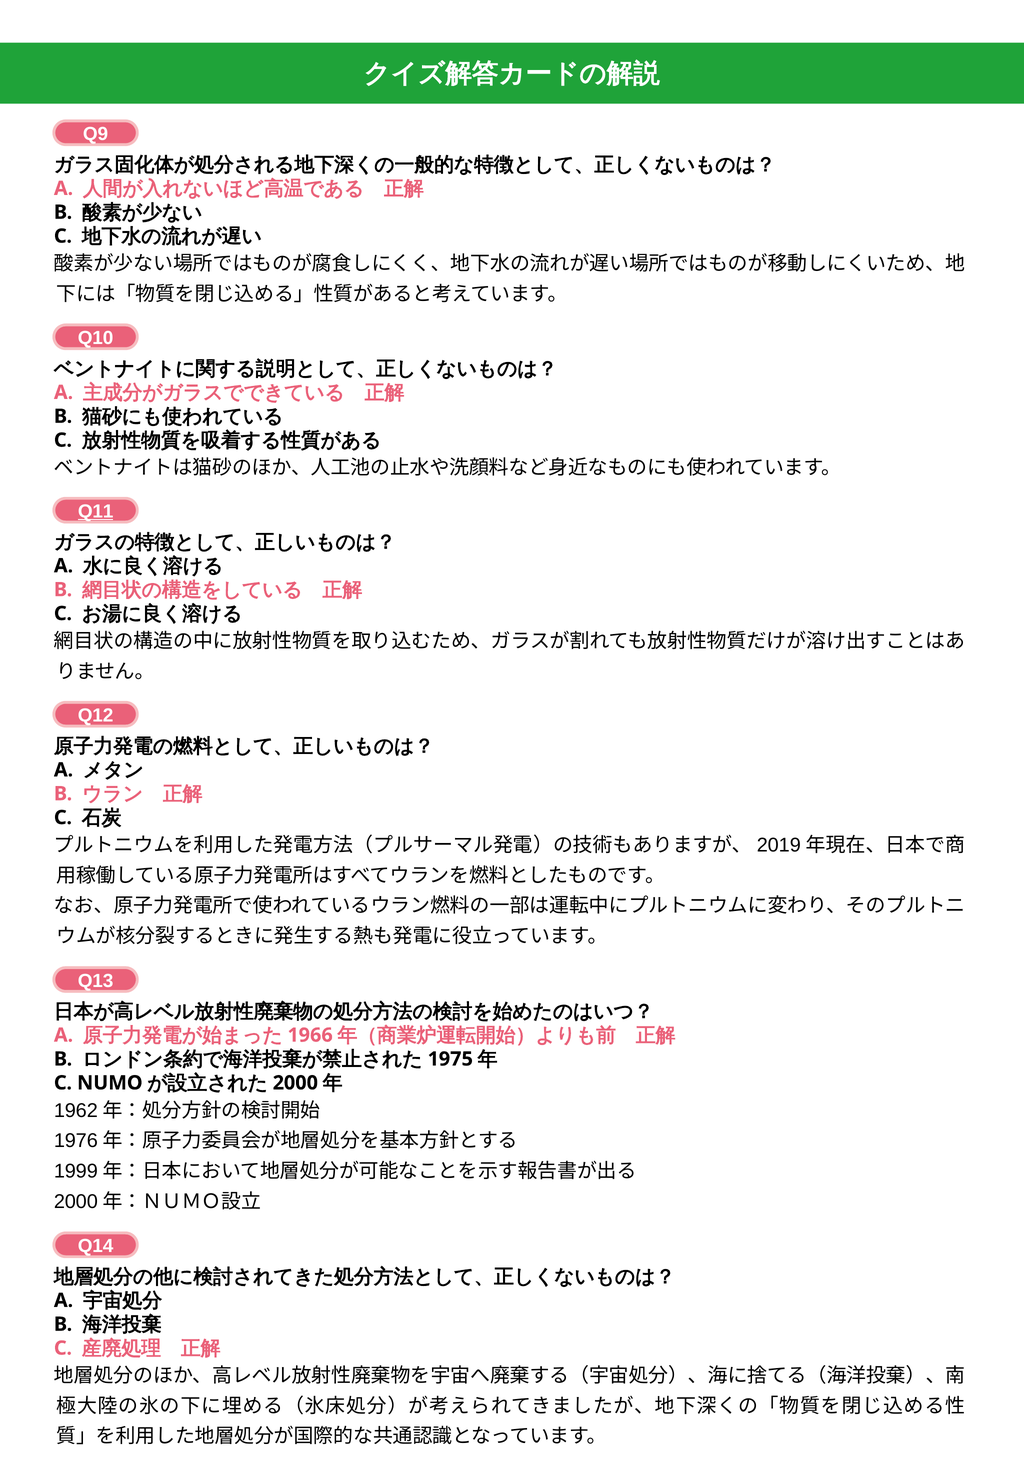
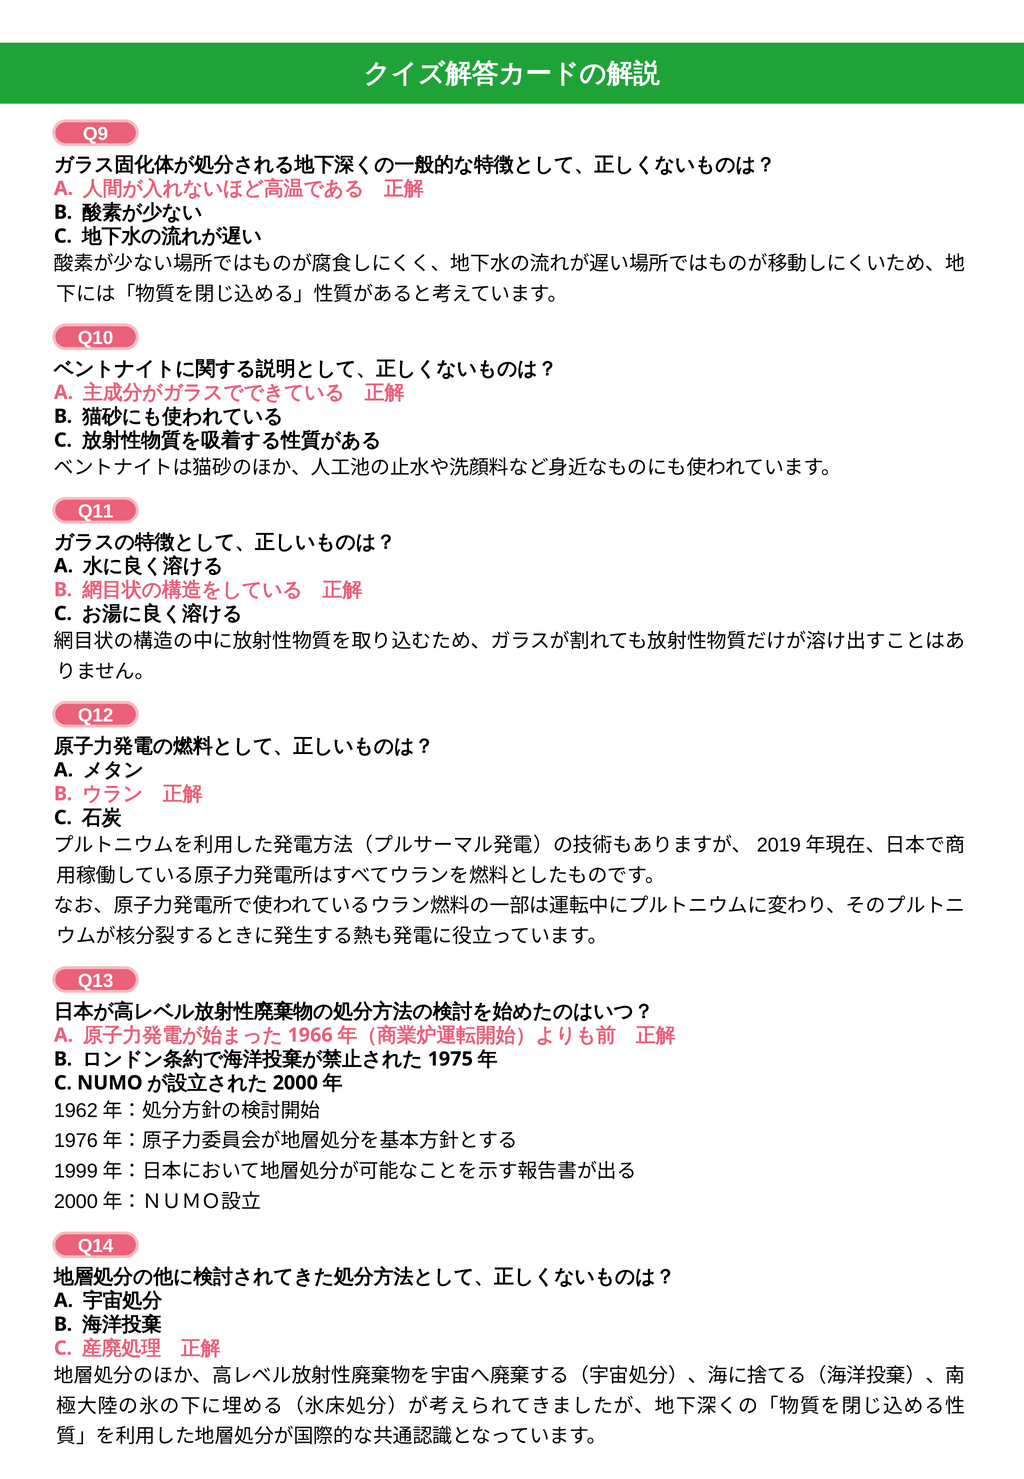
Q11 underline: present -> none (96, 511)
